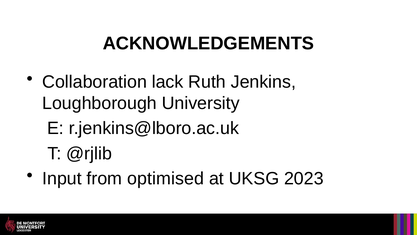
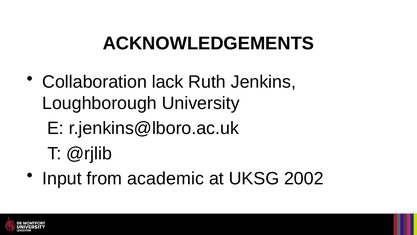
optimised: optimised -> academic (166, 178)
2023: 2023 -> 2002 (304, 178)
